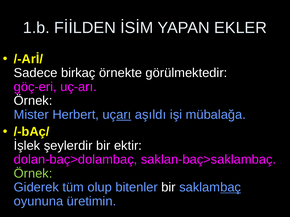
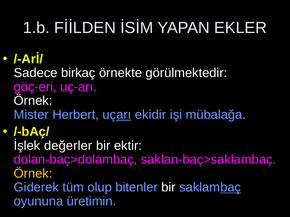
aşıldı: aşıldı -> ekidir (151, 115)
şeylerdir: şeylerdir -> değerler (68, 146)
Örnek colour: light green -> yellow (33, 174)
